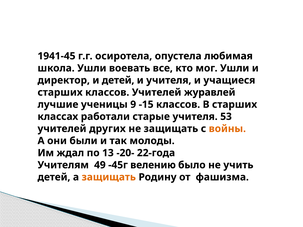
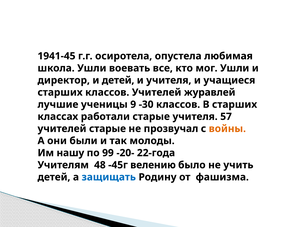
-15: -15 -> -30 (146, 105)
53: 53 -> 57 (226, 117)
учителей других: других -> старые (108, 129)
не защищать: защищать -> прозвучал (171, 129)
ждал: ждал -> нашу (70, 153)
13: 13 -> 99 (108, 153)
49: 49 -> 48 (100, 165)
защищать colour: orange -> blue (109, 177)
